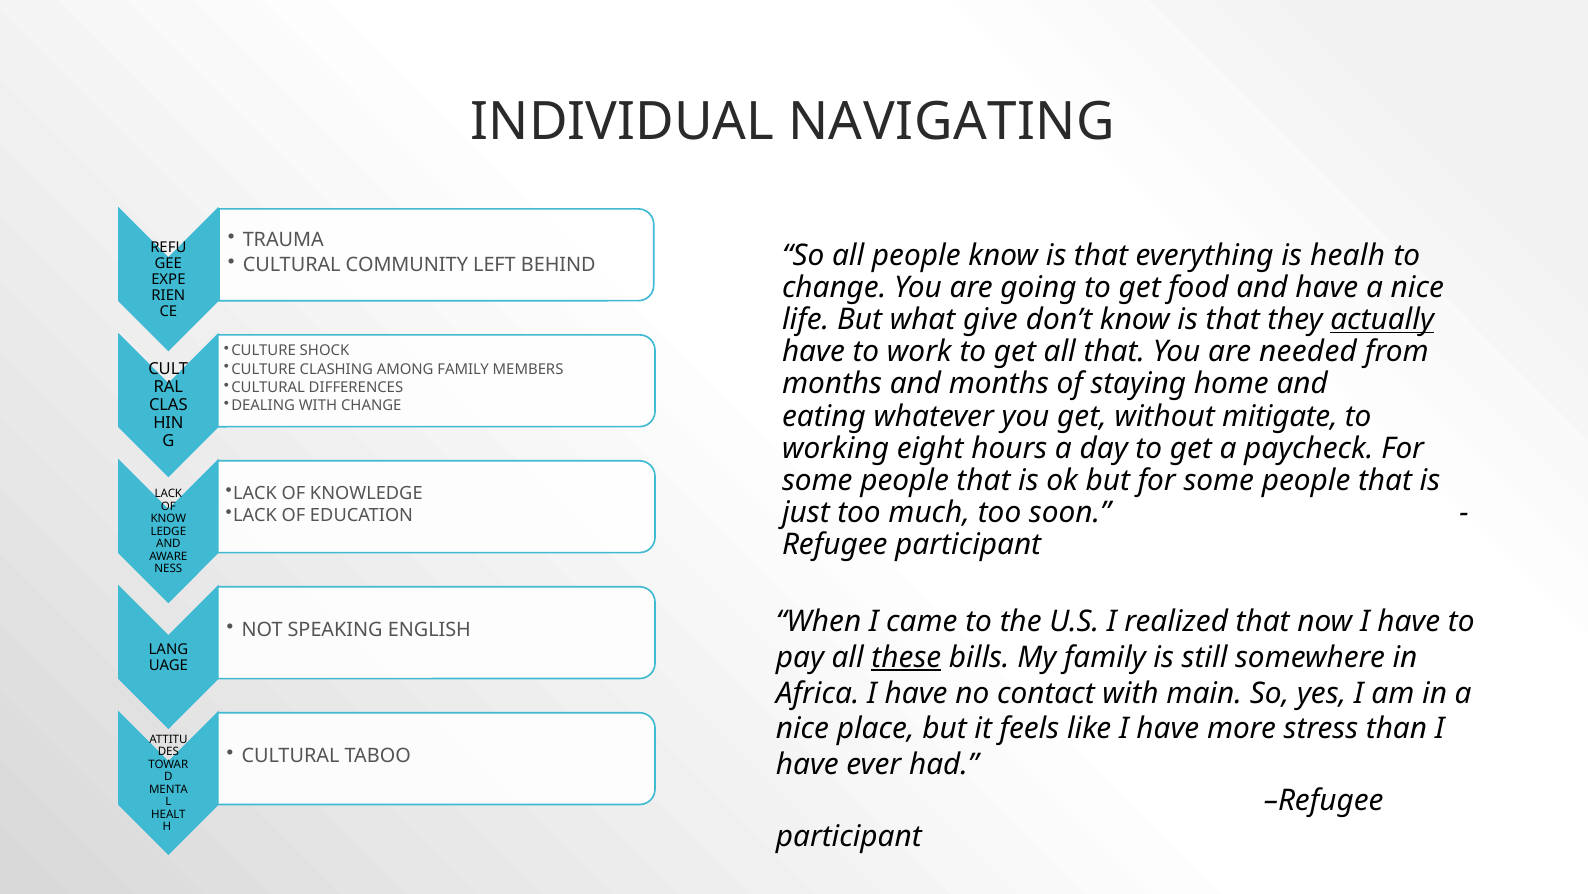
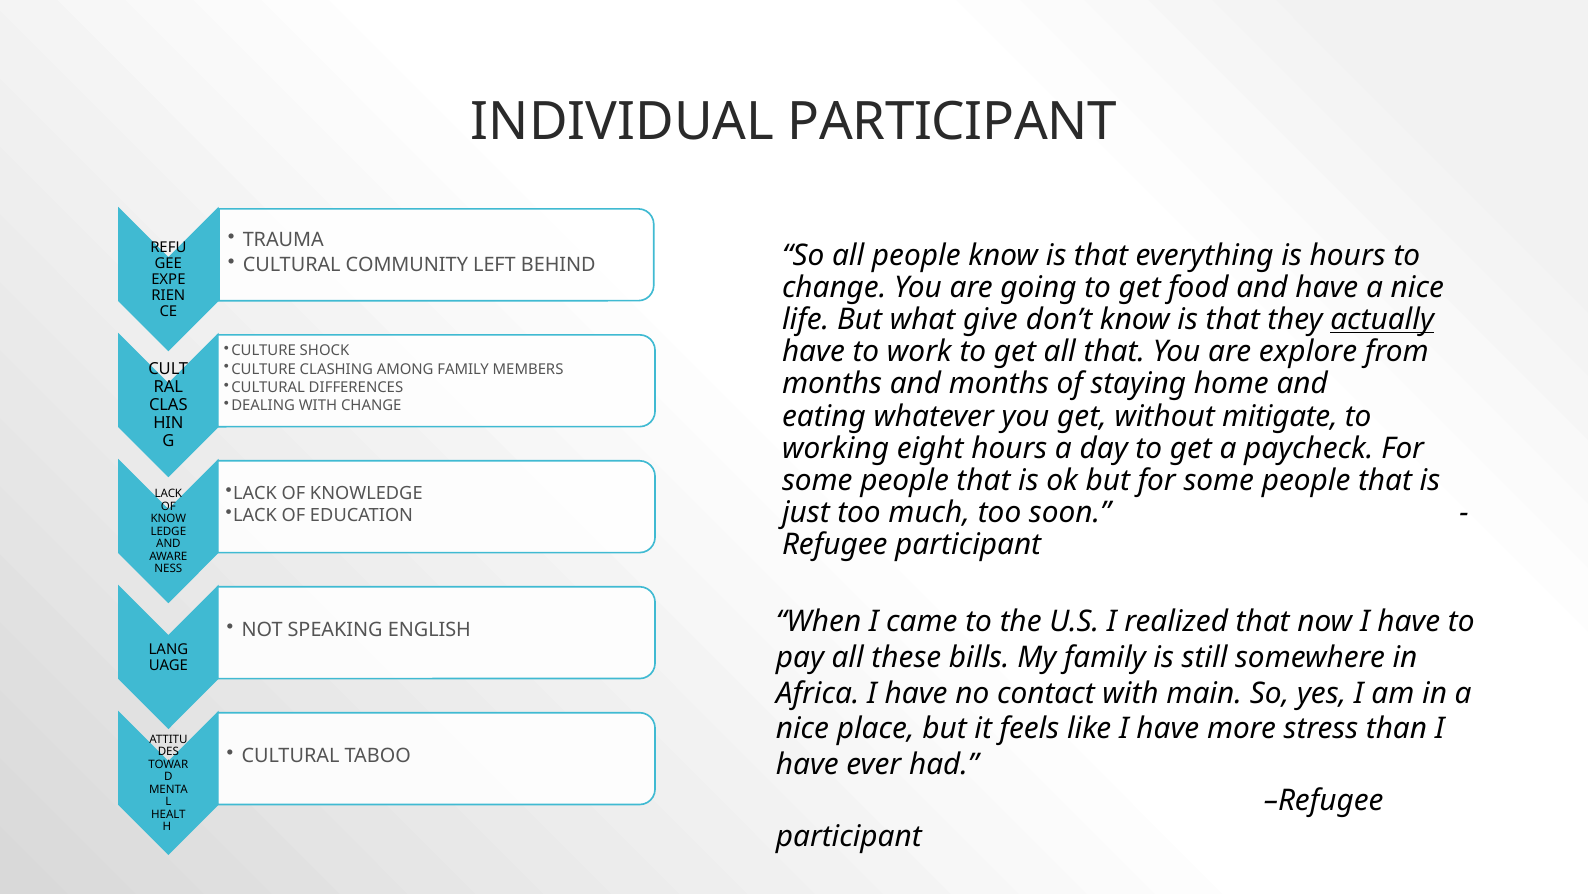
INDIVIDUAL NAVIGATING: NAVIGATING -> PARTICIPANT (952, 122)
is healh: healh -> hours (1348, 255)
needed: needed -> explore (1308, 352)
these underline: present -> none (906, 657)
